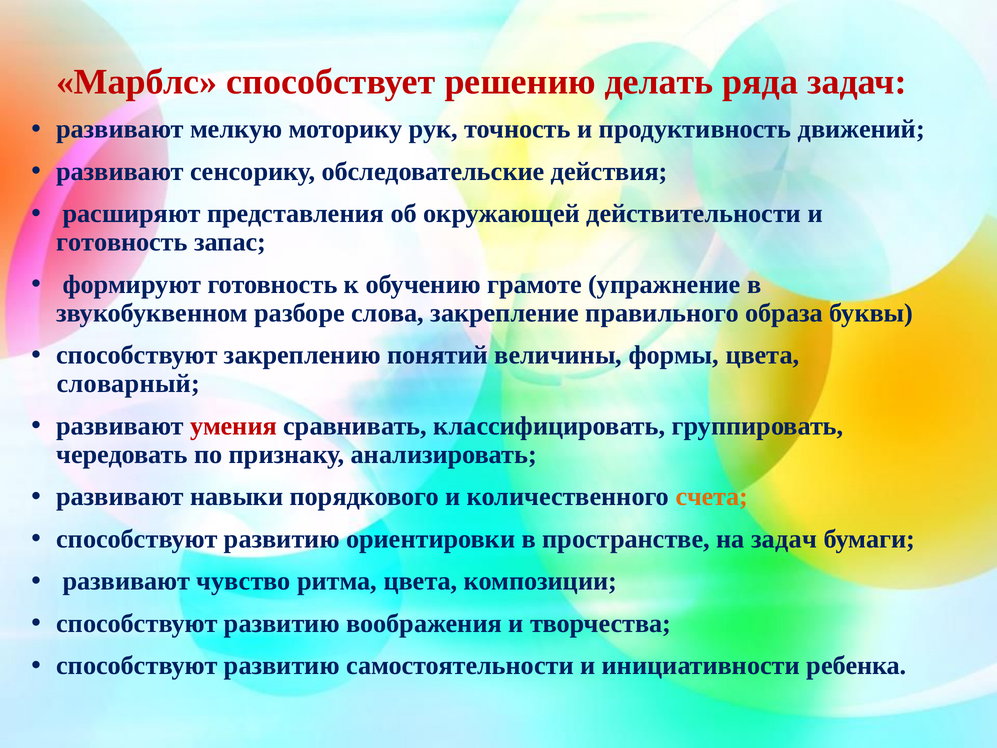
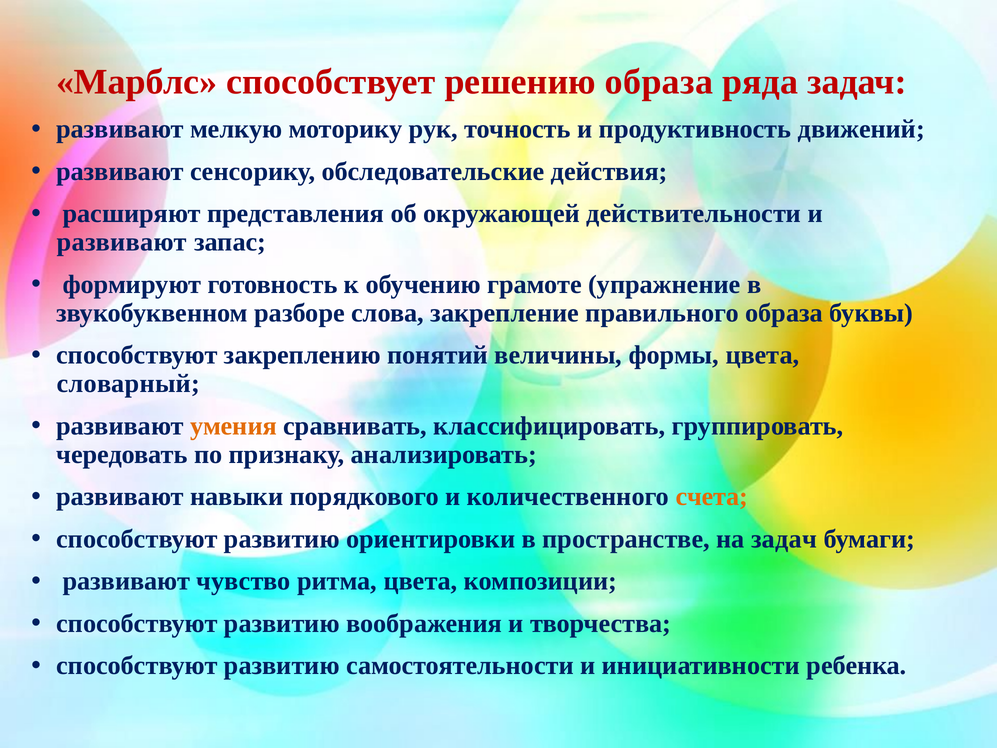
решению делать: делать -> образа (659, 82)
готовность: готовность -> развивают (122, 242)
умения colour: red -> orange (233, 426)
